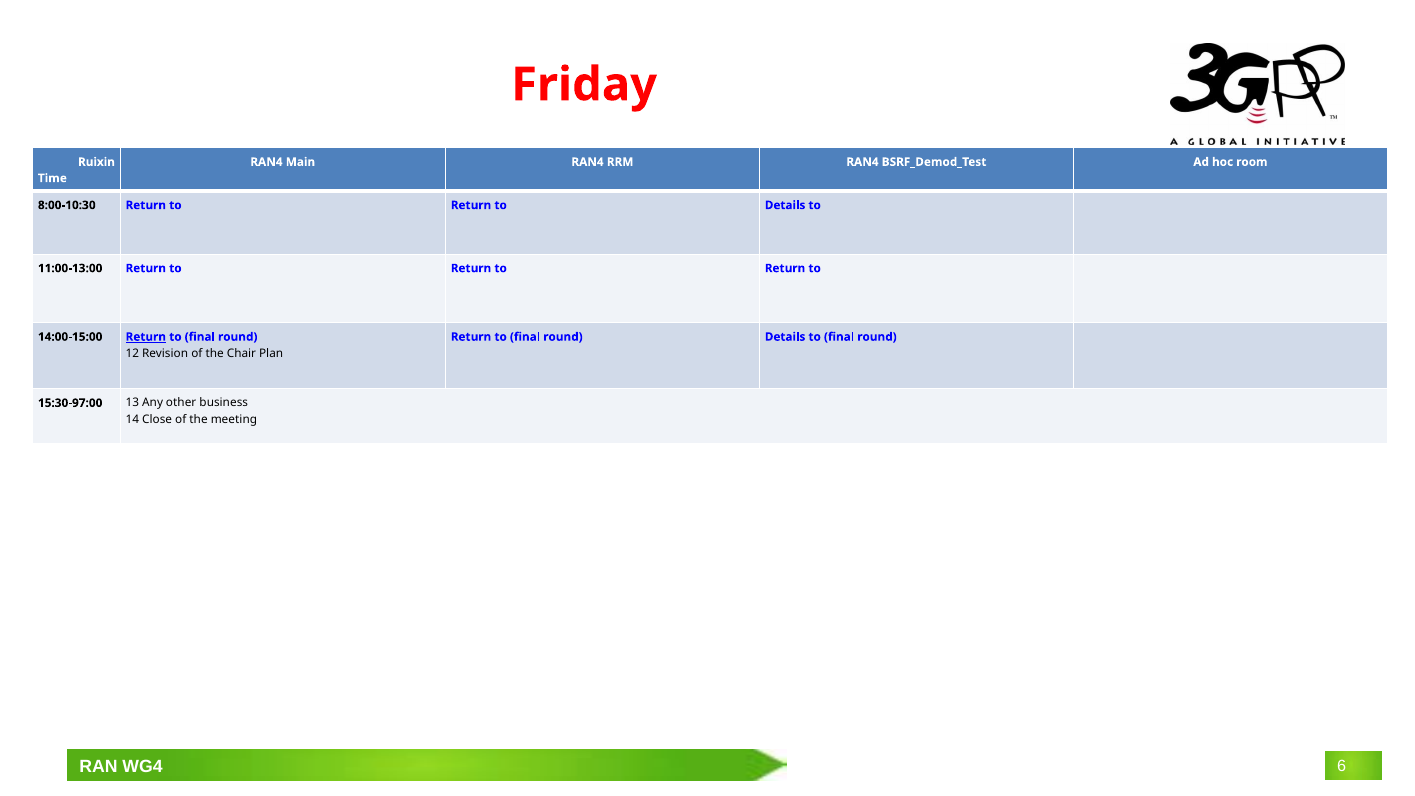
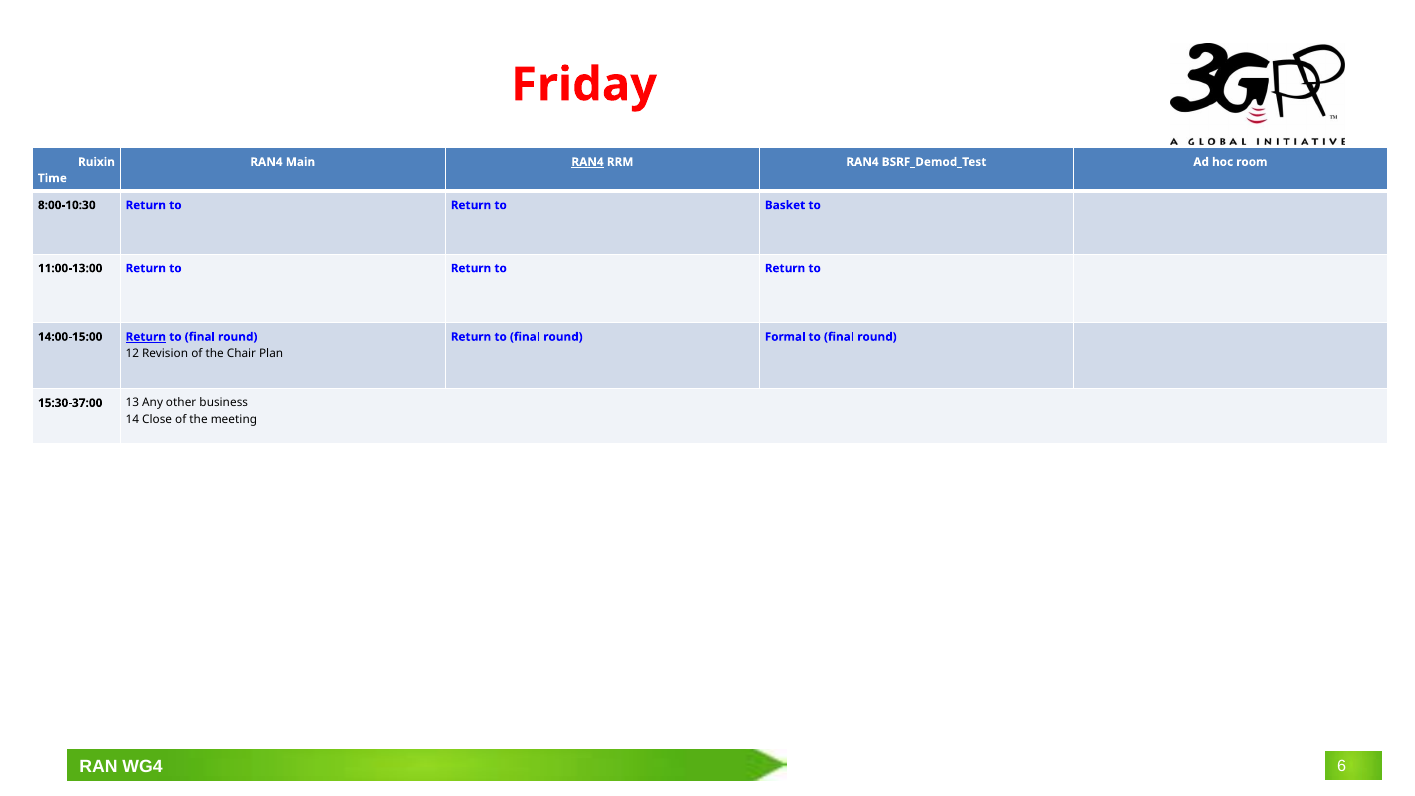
RAN4 underline: none -> present (588, 162)
to Details: Details -> Basket (785, 205)
round Details: Details -> Formal (785, 337)
15:30-97:00: 15:30-97:00 -> 15:30-37:00 (70, 403)
